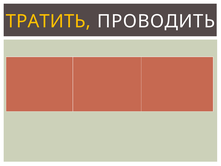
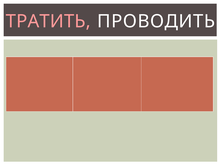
ТРАТИТЬ colour: yellow -> pink (48, 21)
